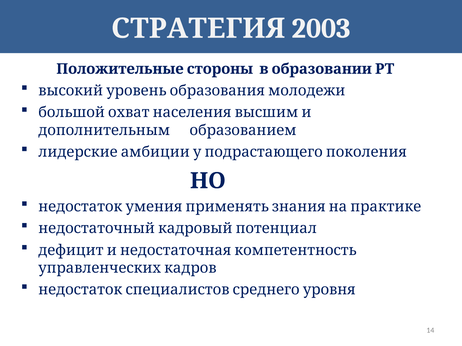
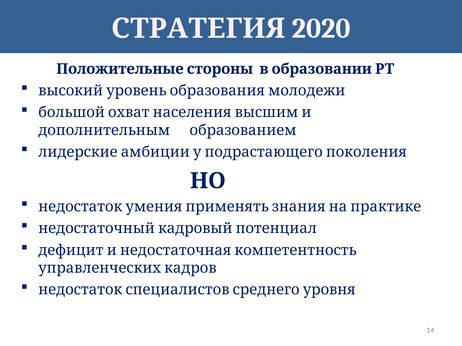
2003: 2003 -> 2020 (321, 29)
